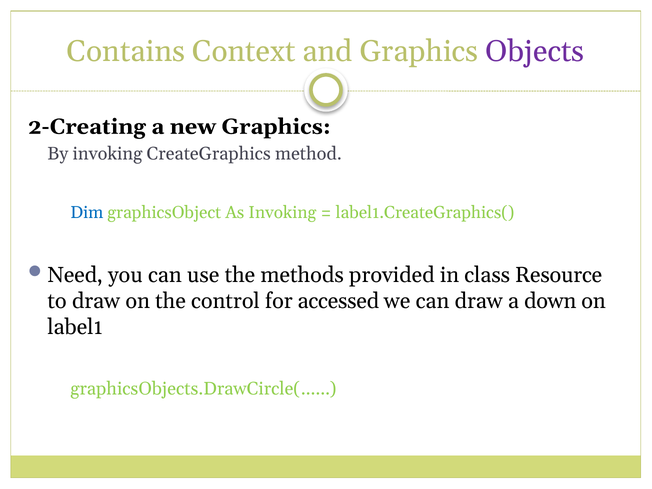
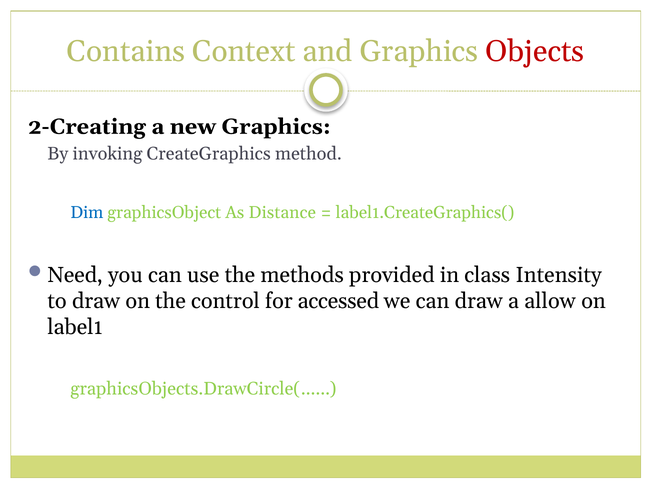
Objects colour: purple -> red (535, 51)
As Invoking: Invoking -> Distance (282, 213)
Resource: Resource -> Intensity (559, 275)
down: down -> allow (550, 301)
